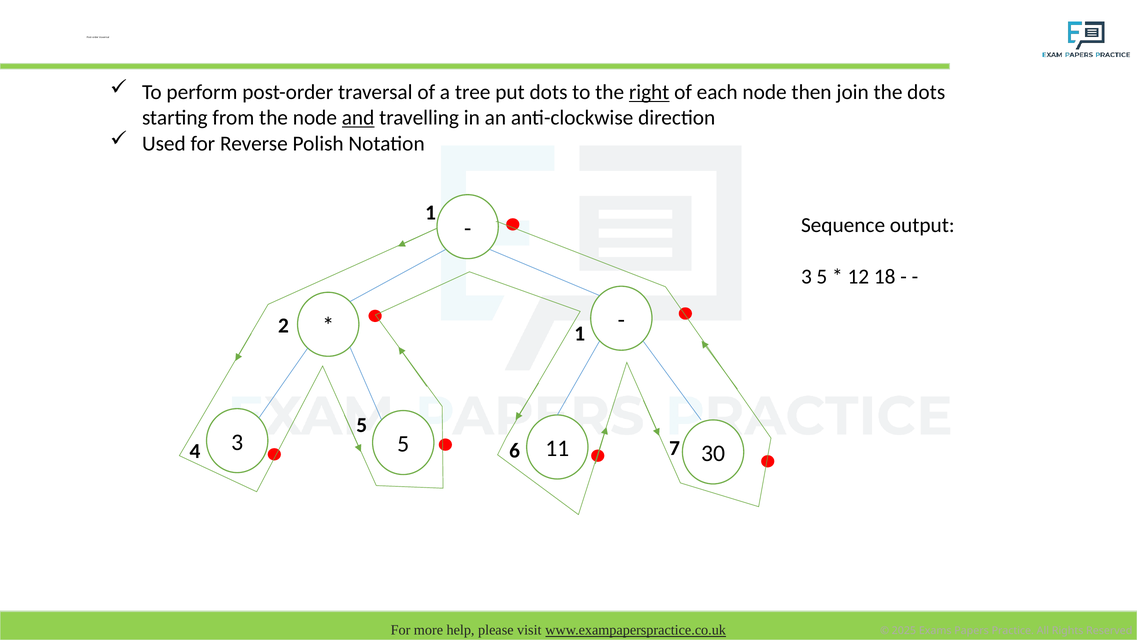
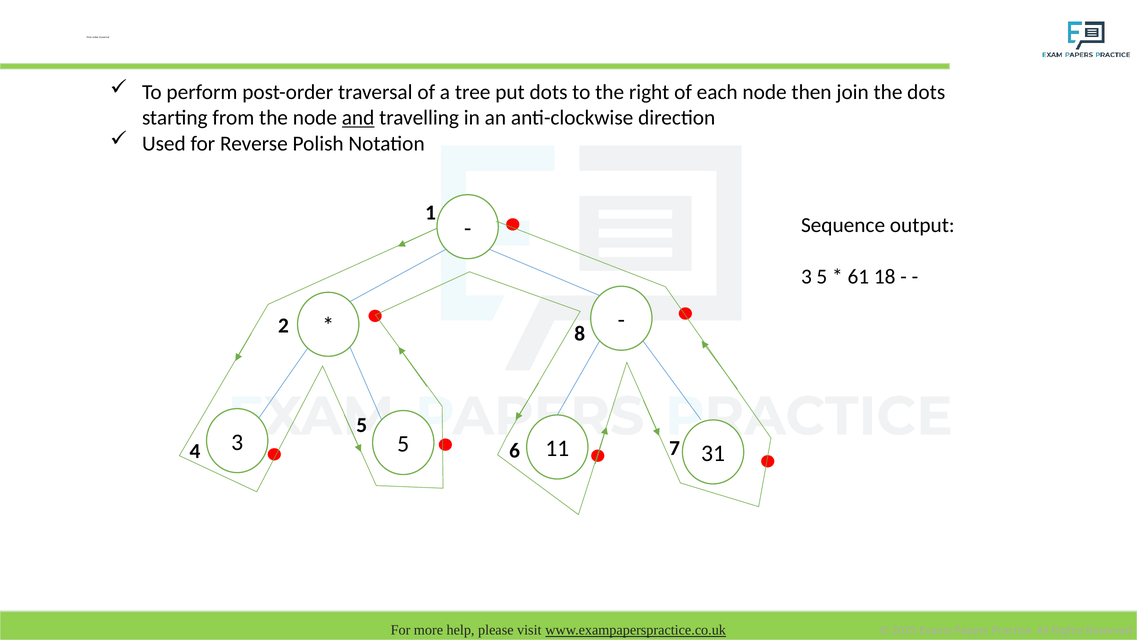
right underline: present -> none (649, 92)
12: 12 -> 61 (858, 276)
2 1: 1 -> 8 (580, 334)
30: 30 -> 31 (713, 453)
